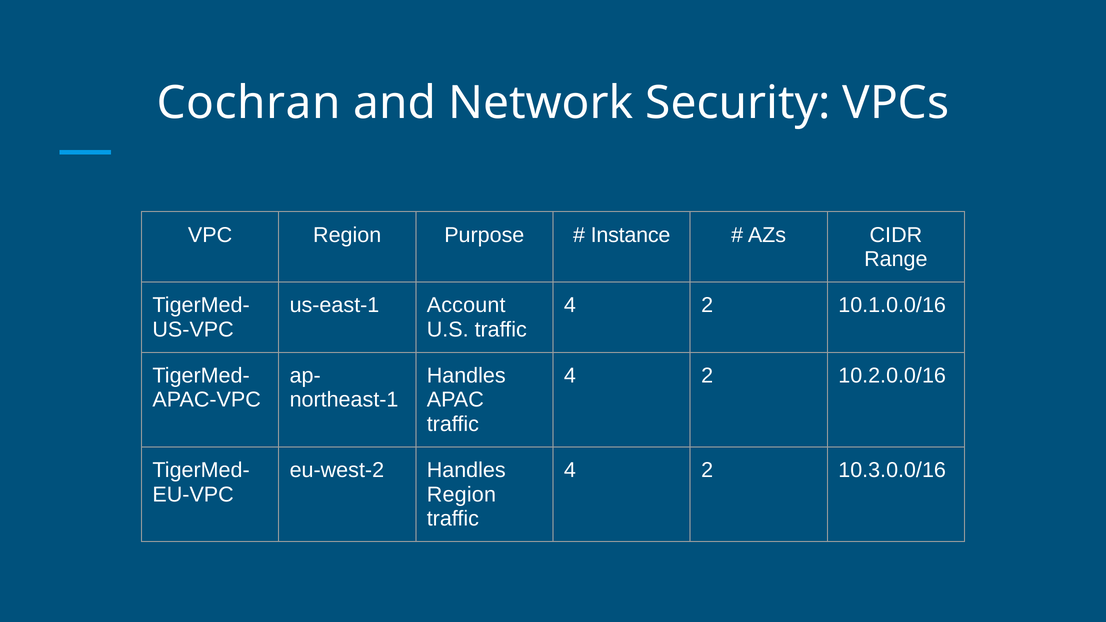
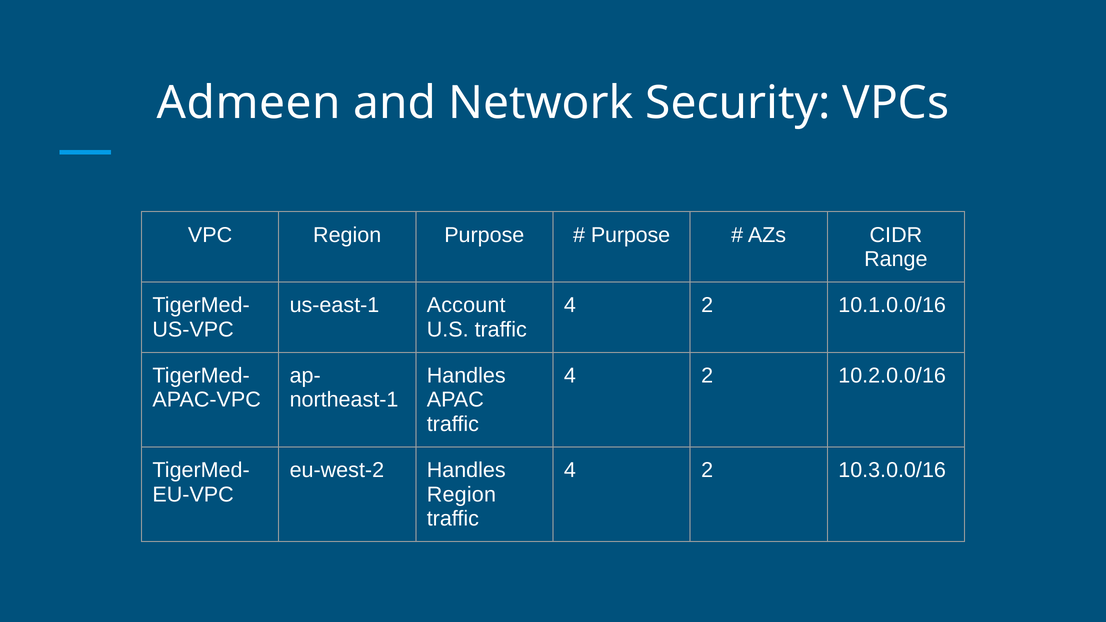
Cochran: Cochran -> Admeen (249, 103)
Instance: Instance -> Purpose (631, 235)
